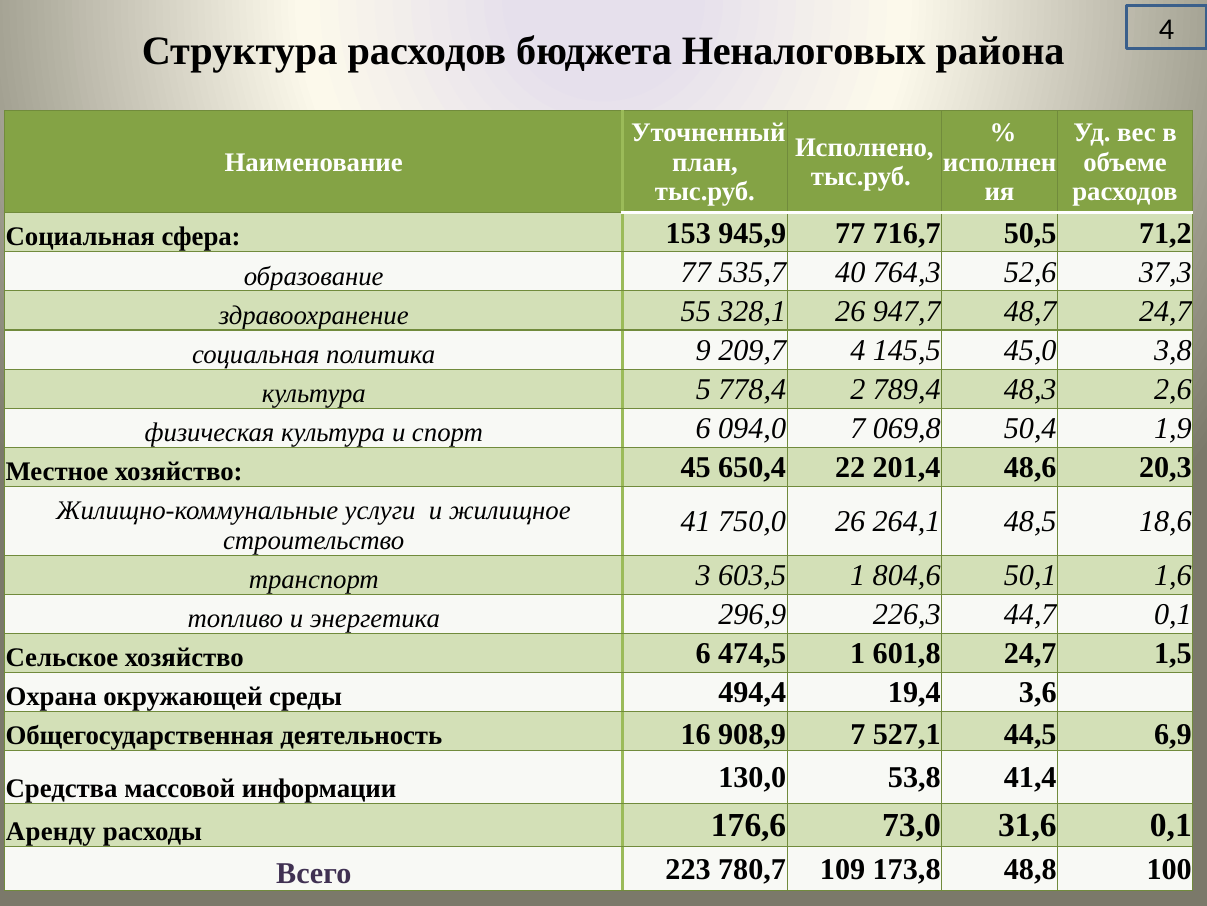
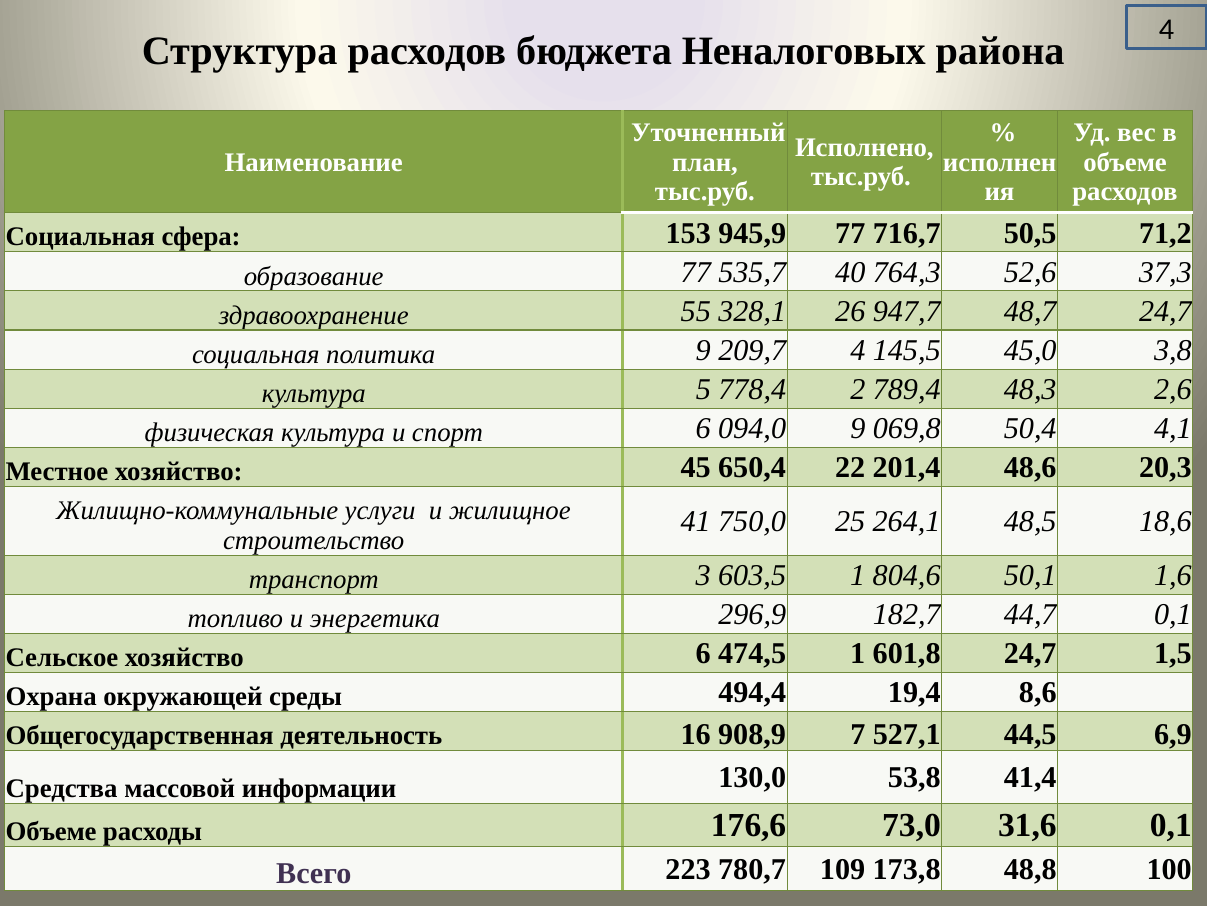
094,0 7: 7 -> 9 (858, 428)
1,9: 1,9 -> 4,1 (1173, 428)
750,0 26: 26 -> 25 (850, 521)
226,3: 226,3 -> 182,7 (907, 614)
3,6: 3,6 -> 8,6 (1038, 692)
Аренду: Аренду -> Объеме (51, 831)
